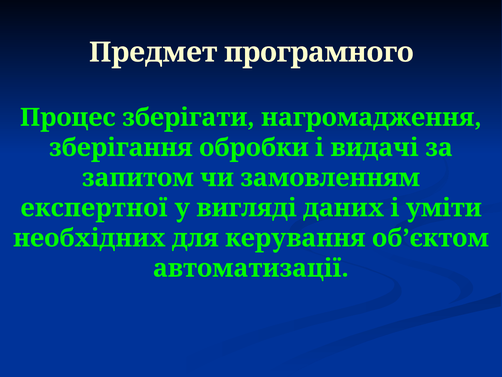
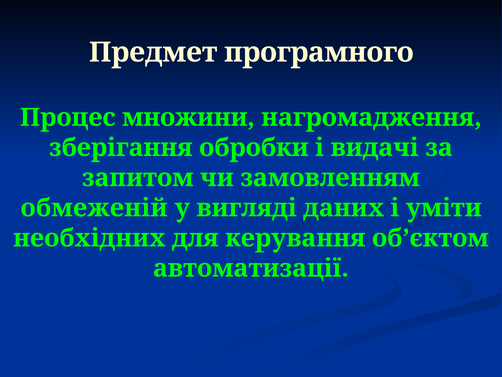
зберігати: зберігати -> множини (188, 117)
експертної: експертної -> обмеженій (94, 208)
